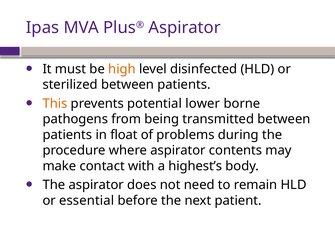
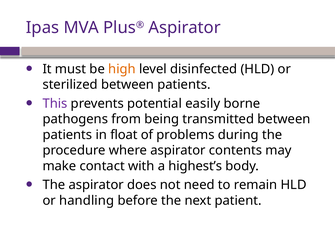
This colour: orange -> purple (55, 104)
lower: lower -> easily (203, 104)
essential: essential -> handling (87, 201)
